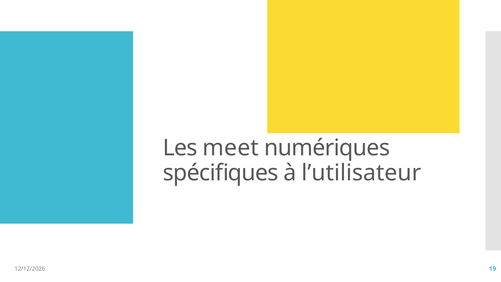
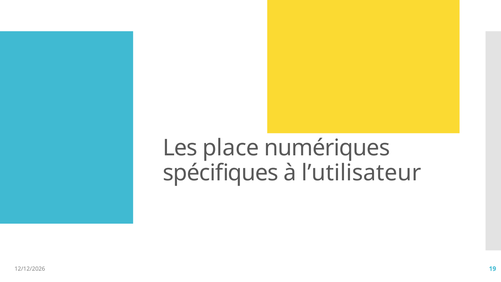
meet: meet -> place (231, 148)
